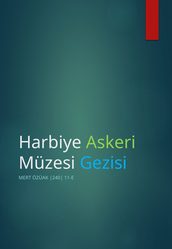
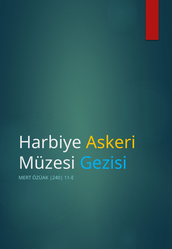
Askeri colour: light green -> yellow (111, 142)
